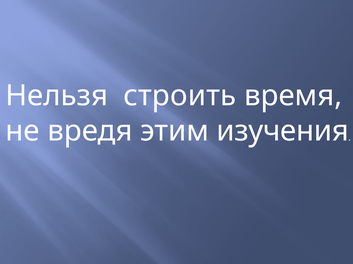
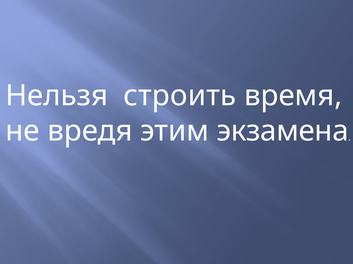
изучения: изучения -> экзамена (283, 131)
